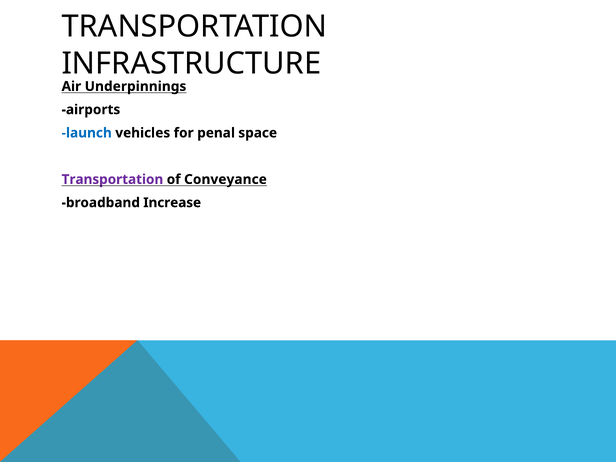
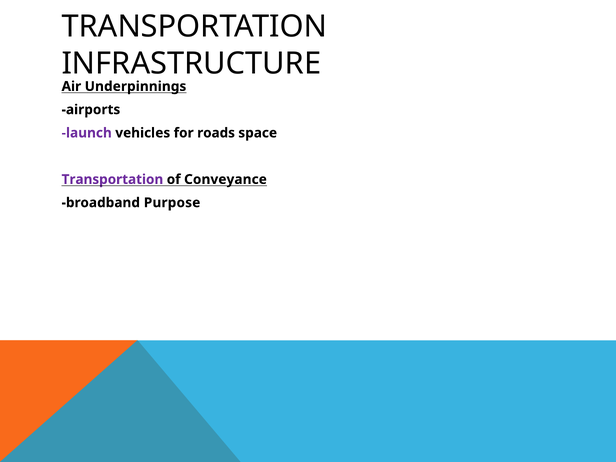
launch colour: blue -> purple (87, 133)
penal: penal -> roads (216, 133)
Increase: Increase -> Purpose (172, 203)
